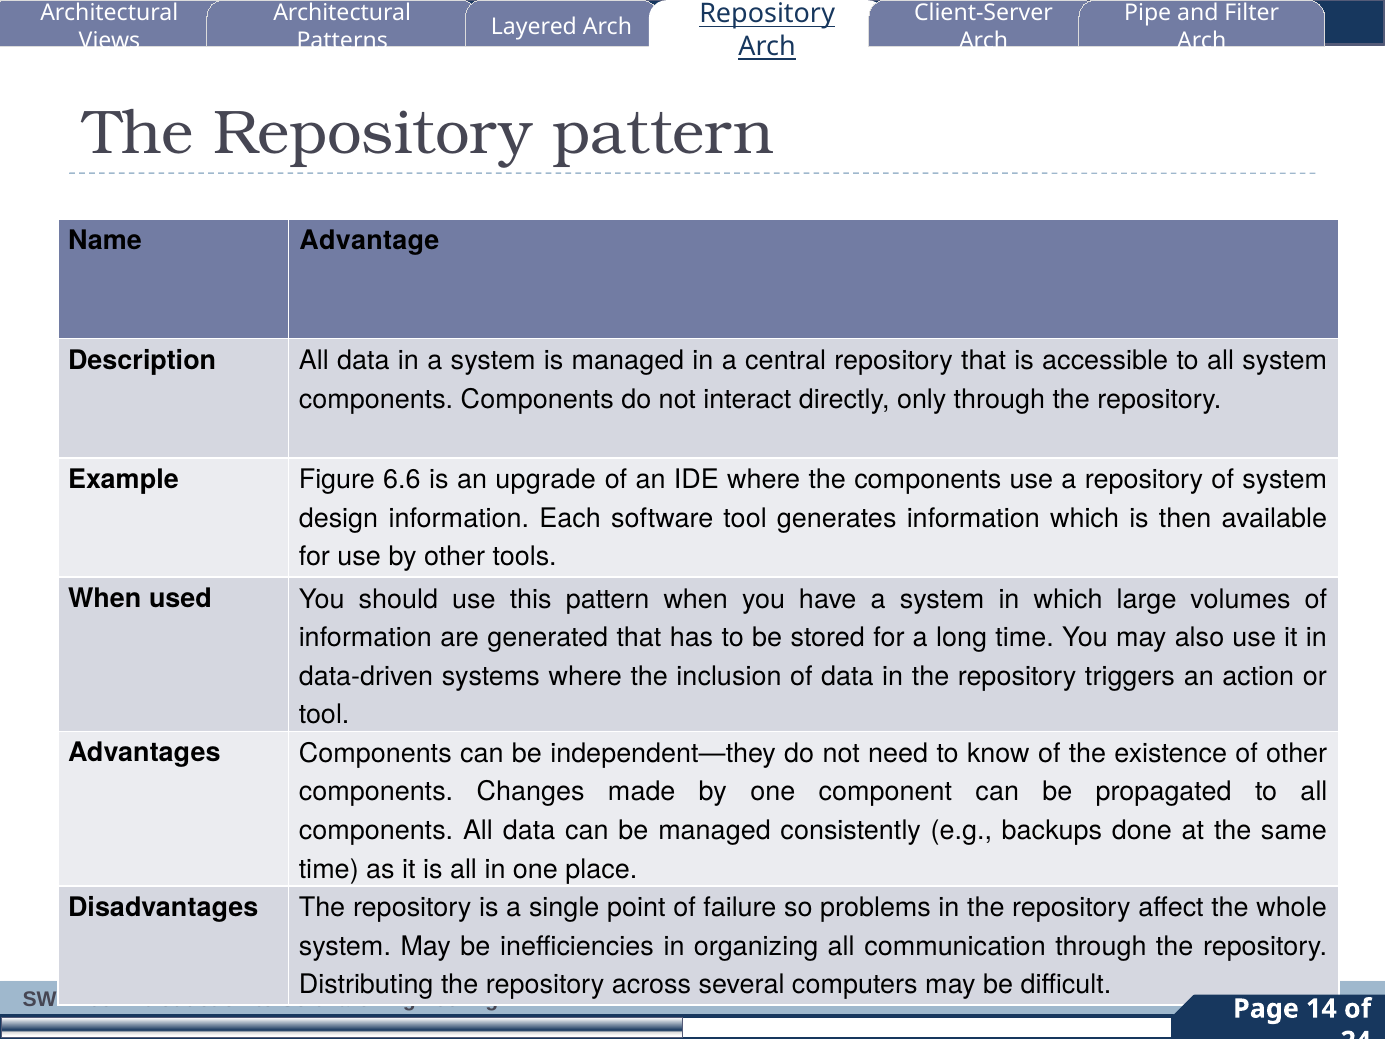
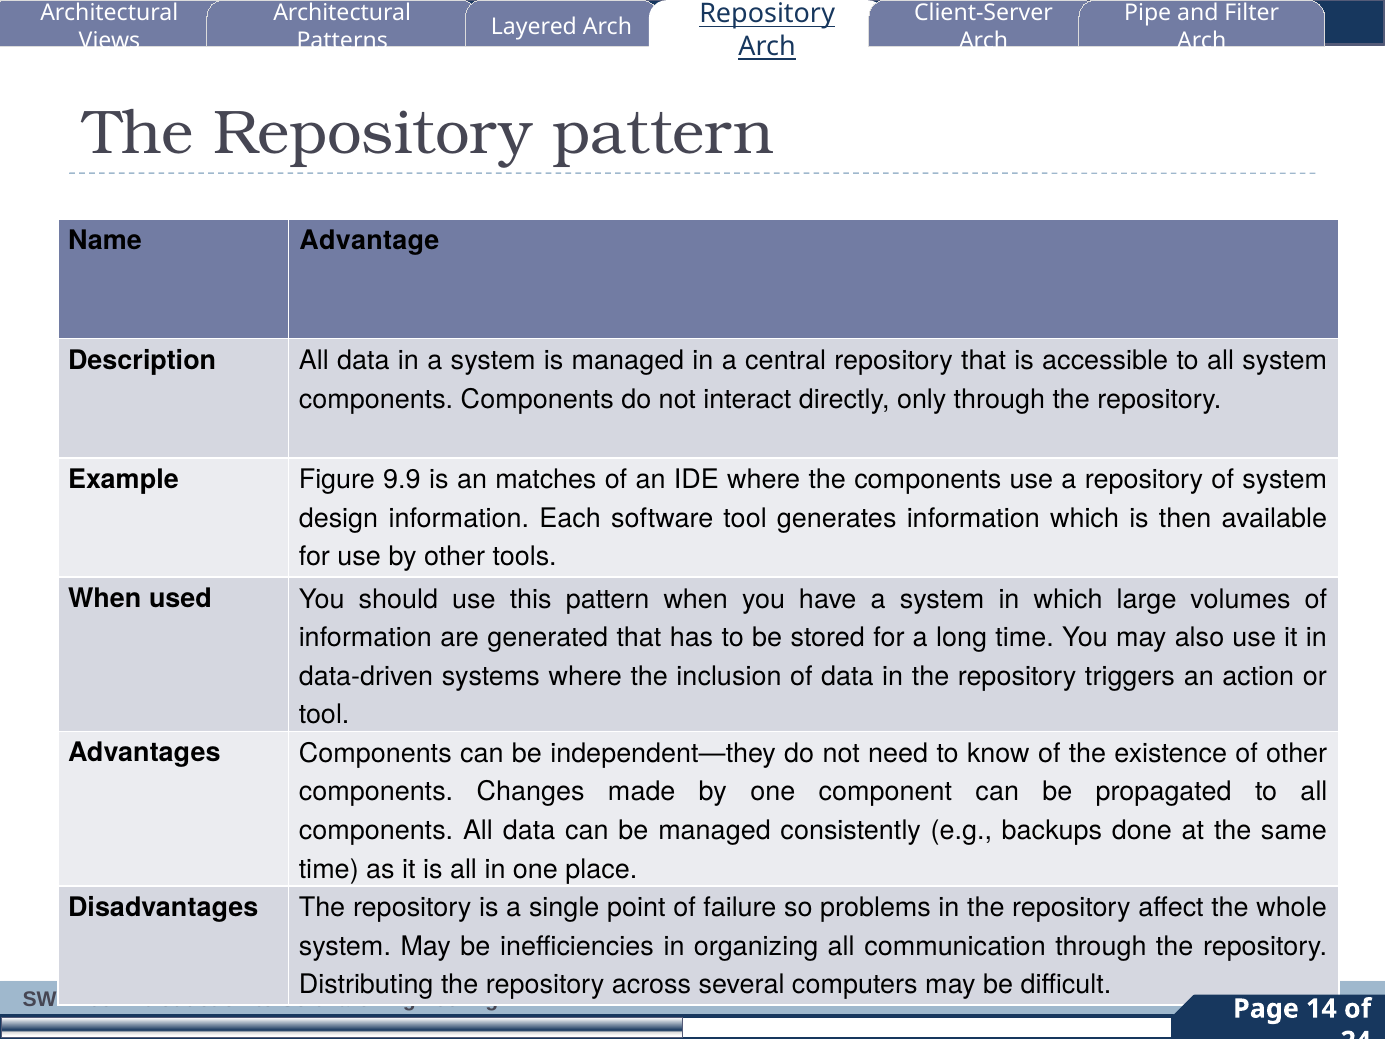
6.6: 6.6 -> 9.9 (402, 480)
upgrade: upgrade -> matches (546, 480)
